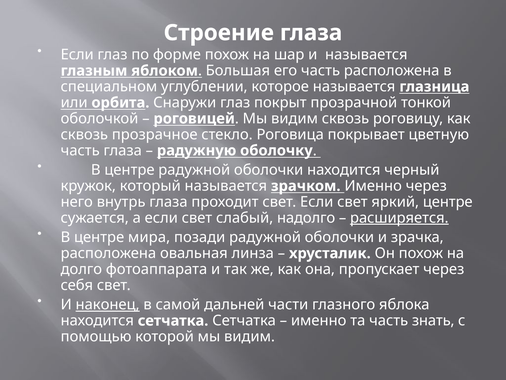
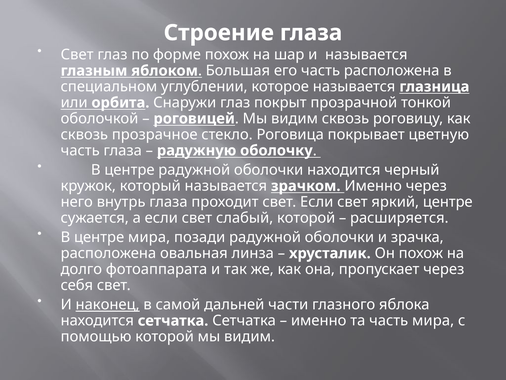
Если: Если -> Свет (77, 55)
слабый надолго: надолго -> которой (306, 218)
расширяется underline: present -> none (399, 218)
часть знать: знать -> мира (433, 320)
